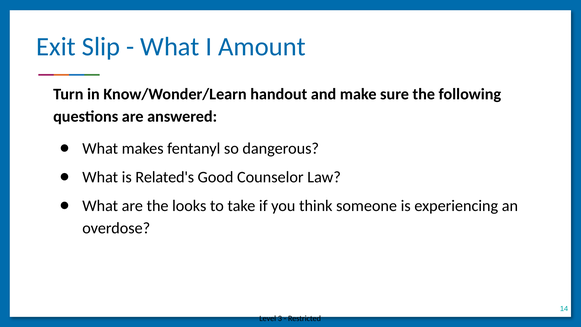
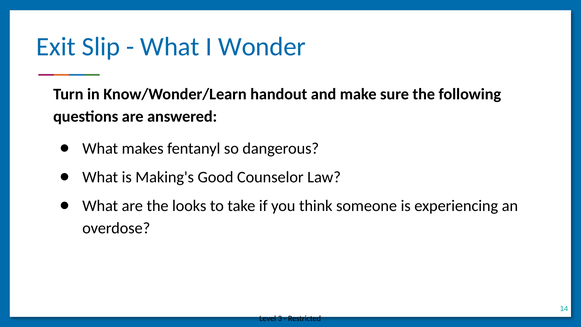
Amount: Amount -> Wonder (262, 47)
Related's: Related's -> Making's (165, 177)
